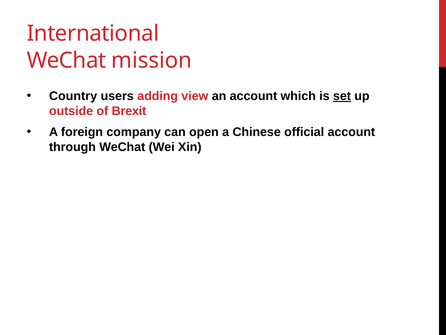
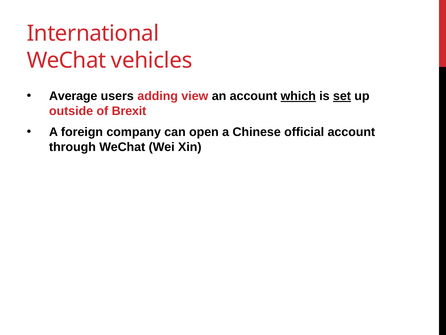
mission: mission -> vehicles (152, 60)
Country: Country -> Average (73, 96)
which underline: none -> present (298, 96)
